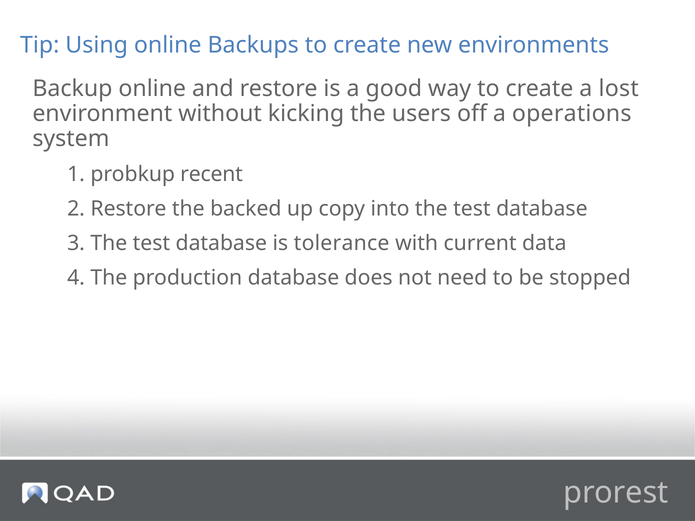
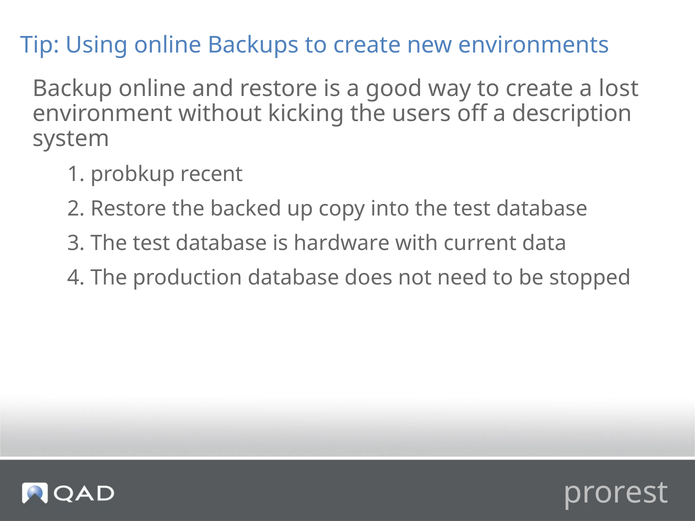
operations: operations -> description (572, 114)
tolerance: tolerance -> hardware (342, 243)
